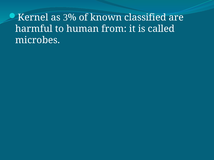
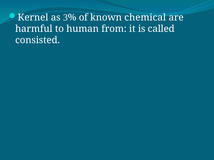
classified: classified -> chemical (145, 17)
microbes: microbes -> consisted (38, 40)
